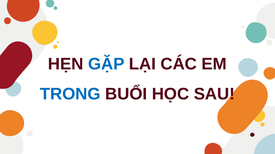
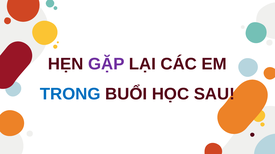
GẶP colour: blue -> purple (106, 64)
